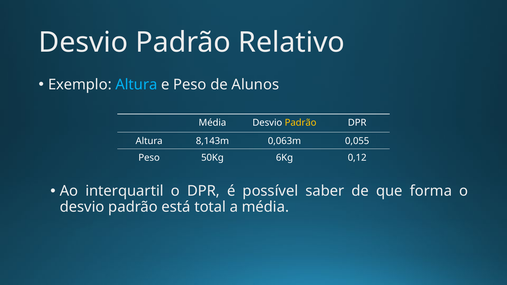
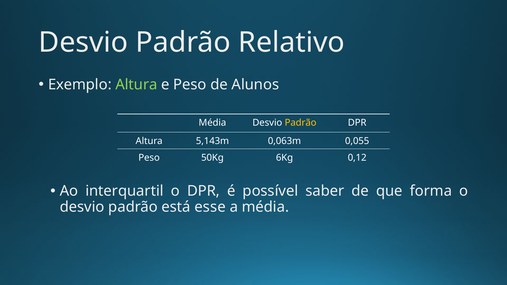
Altura colour: light blue -> light green (136, 85)
8,143m: 8,143m -> 5,143m (212, 141)
total: total -> esse (210, 207)
